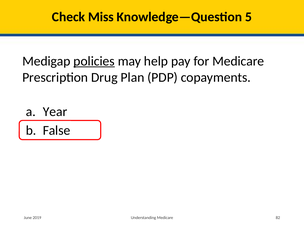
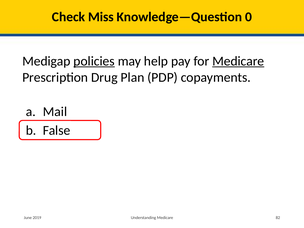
5: 5 -> 0 (249, 17)
Medicare underline: none -> present (238, 61)
Year: Year -> Mail (55, 112)
